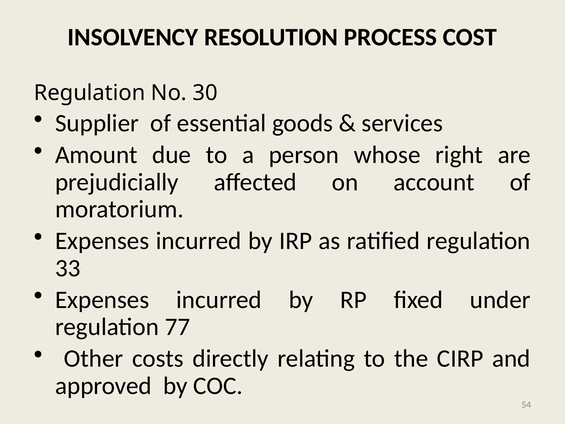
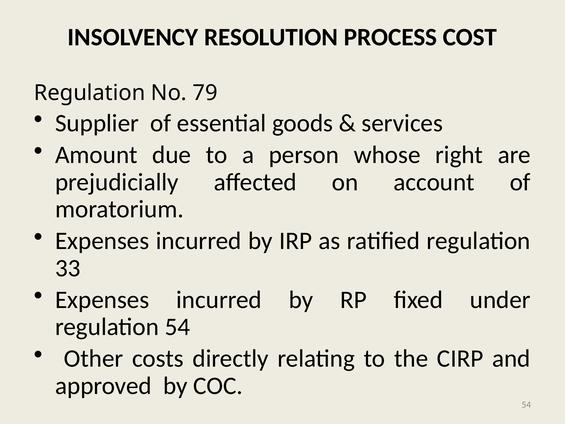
30: 30 -> 79 (205, 93)
regulation 77: 77 -> 54 (177, 327)
